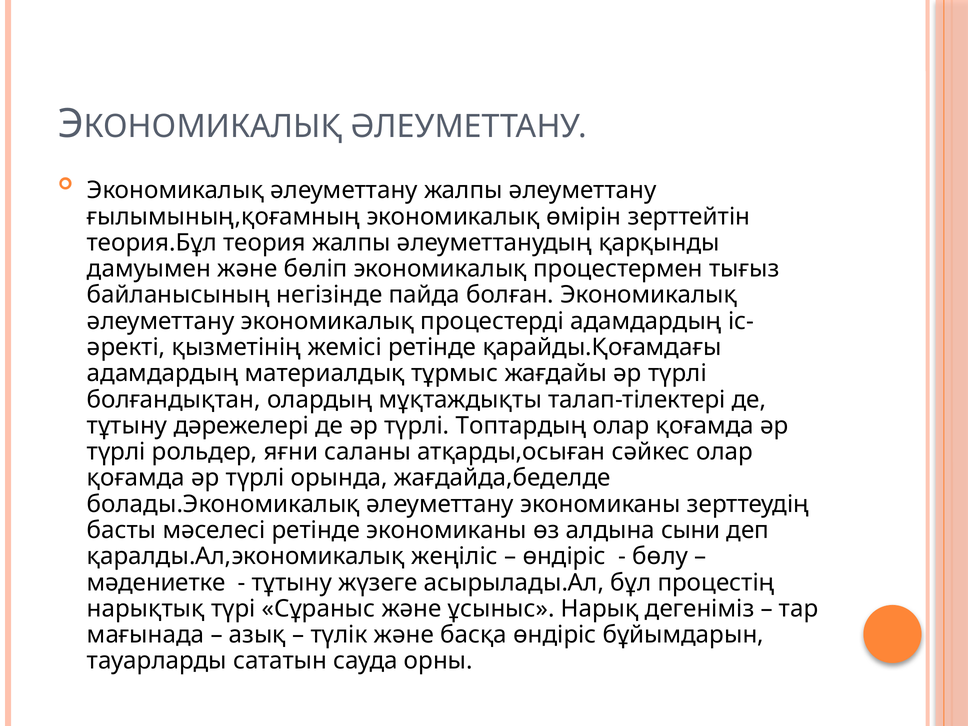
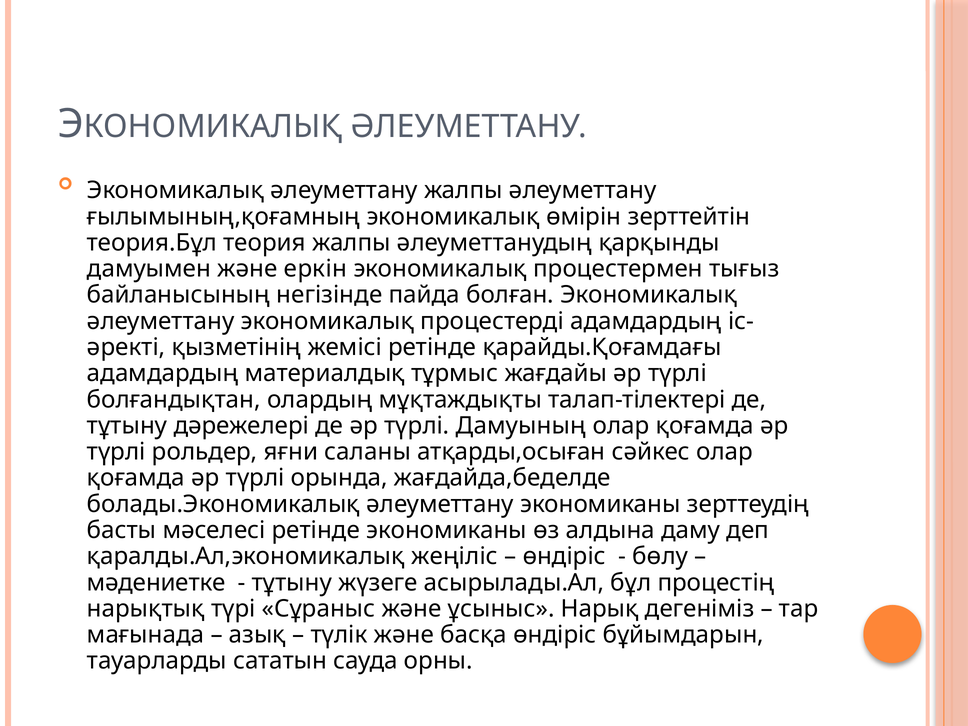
бөліп: бөліп -> еркін (315, 269)
Топтардың: Топтардың -> Дамуының (521, 426)
сыни: сыни -> даму (691, 530)
